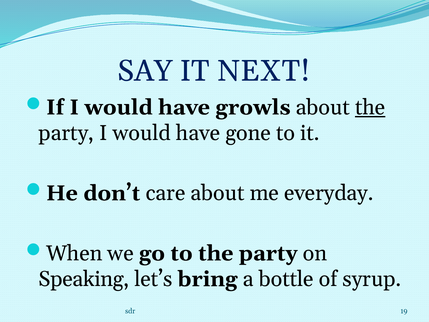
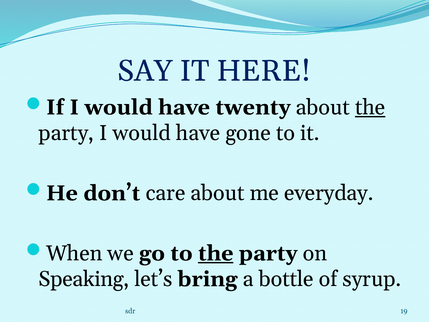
NEXT: NEXT -> HERE (264, 71)
growls: growls -> twenty (253, 107)
the underline: none -> present (216, 253)
